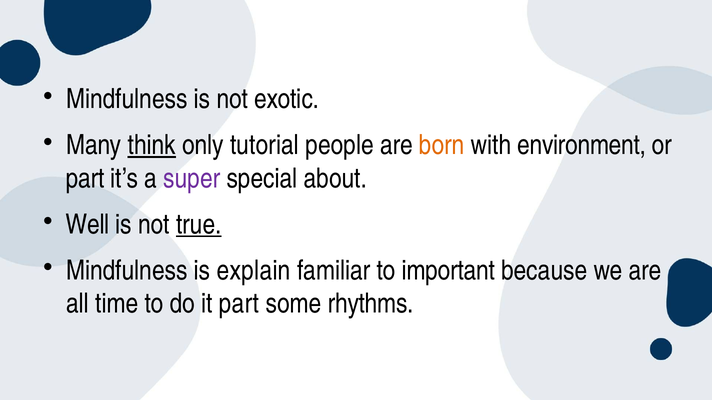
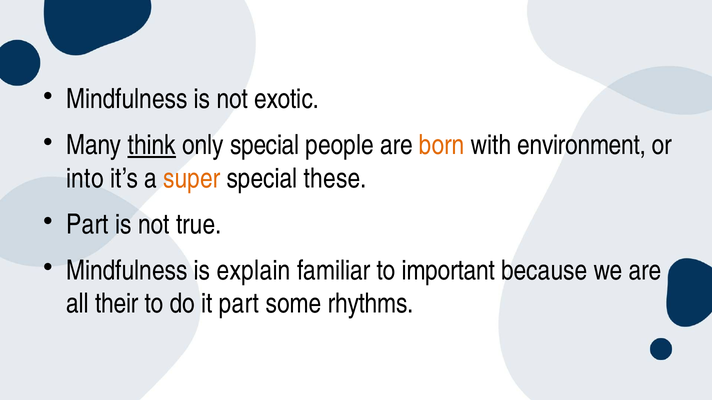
only tutorial: tutorial -> special (265, 145)
part: part -> into (85, 179)
super colour: purple -> orange (192, 179)
about: about -> these (335, 179)
Well: Well -> Part (87, 225)
true underline: present -> none (199, 225)
time: time -> their (117, 304)
